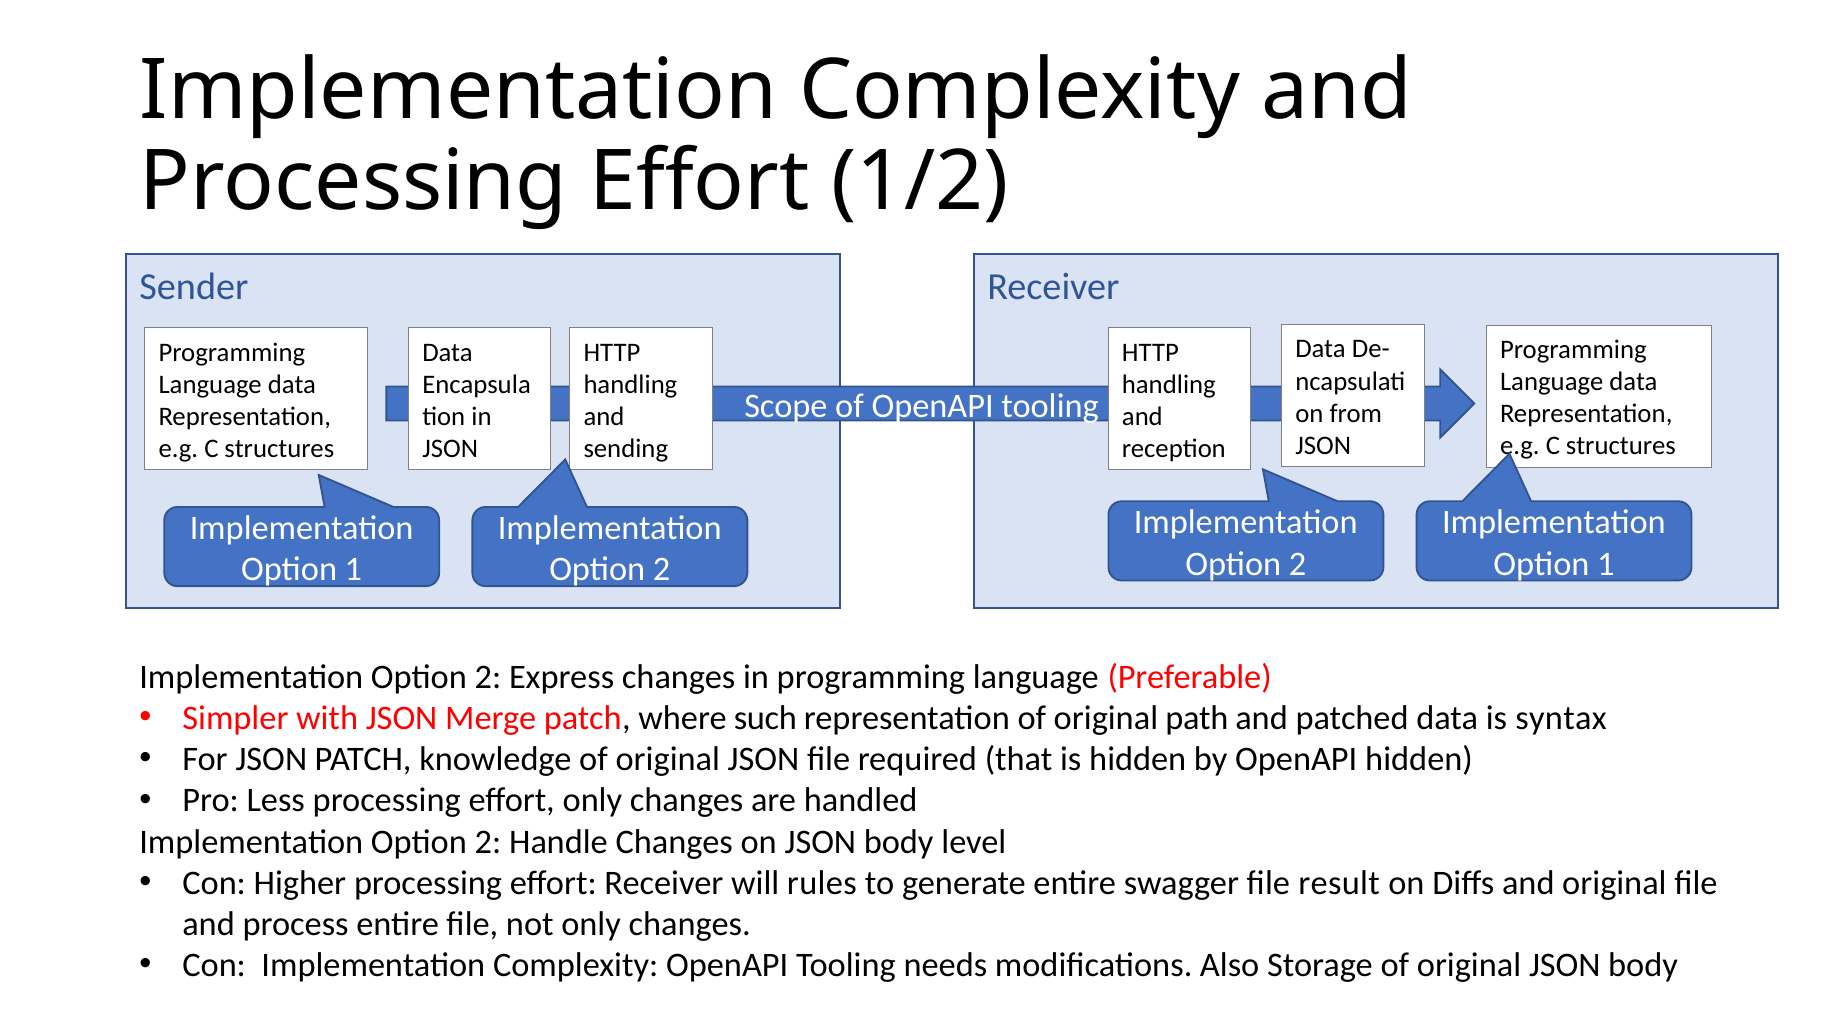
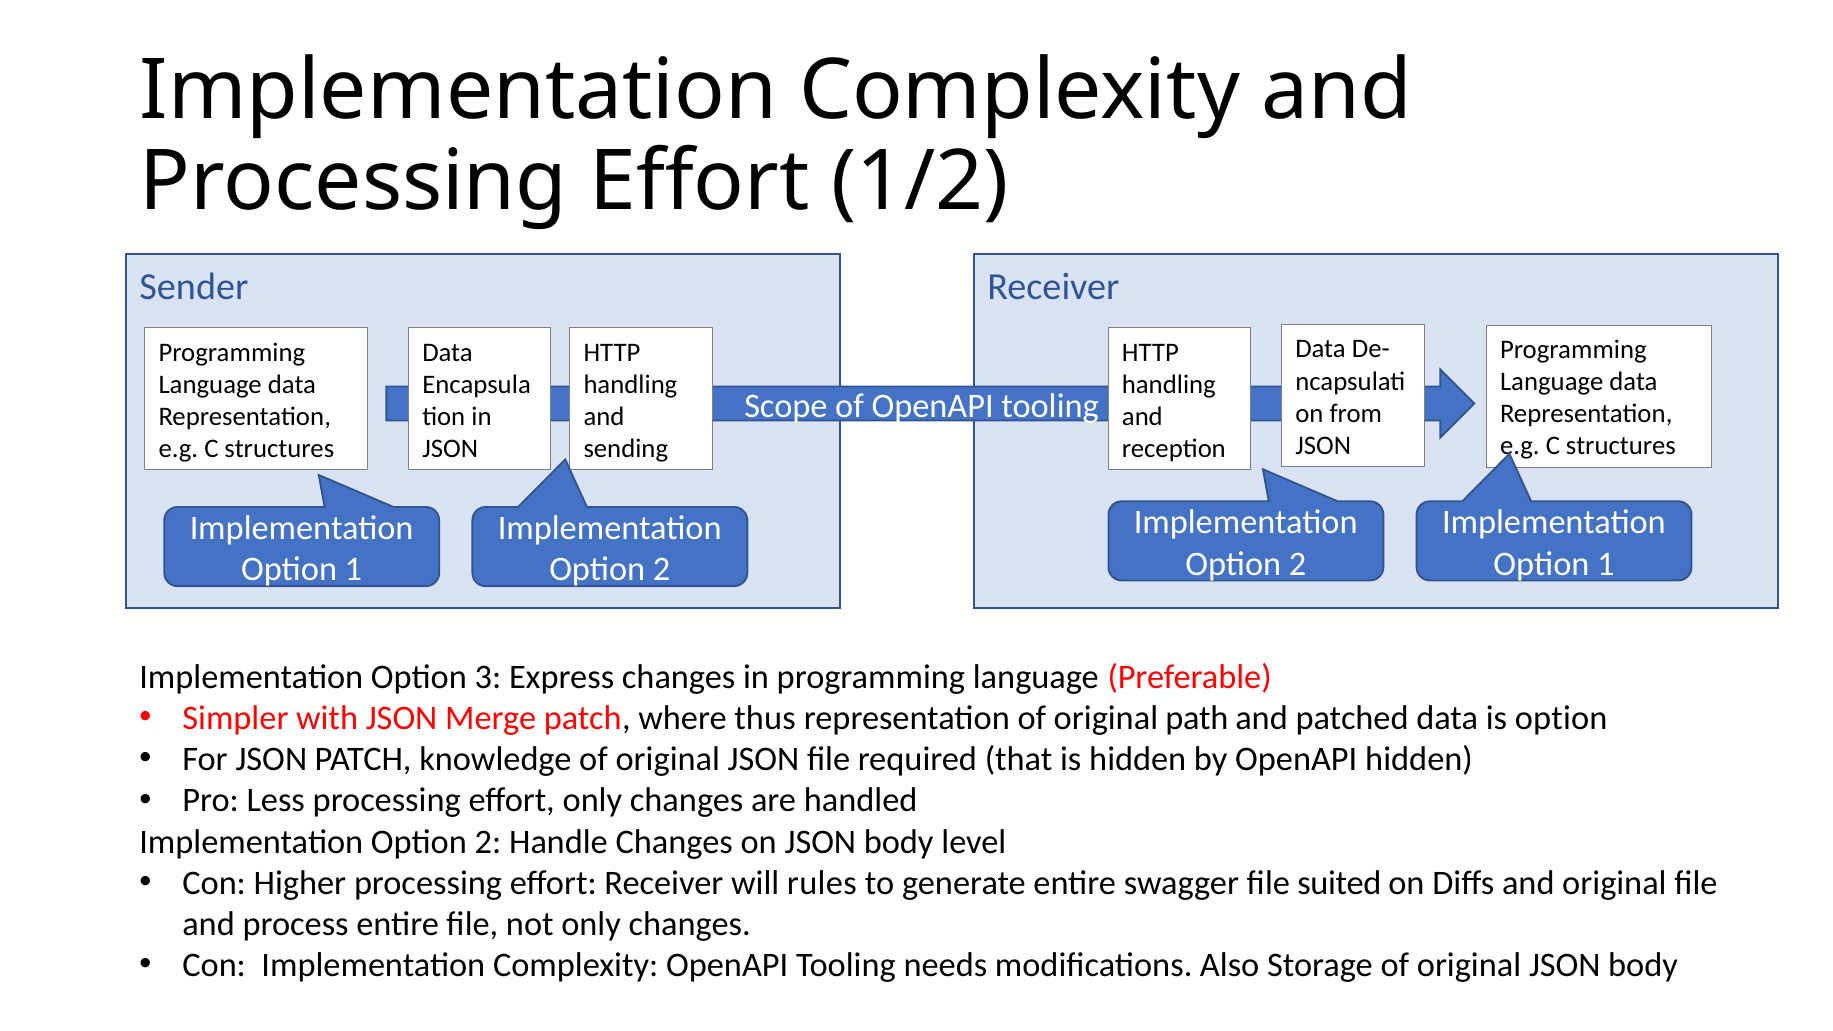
2: 2 -> 3 (488, 677)
such: such -> thus (765, 718)
is syntax: syntax -> option (1561, 718)
result: result -> suited (1339, 883)
